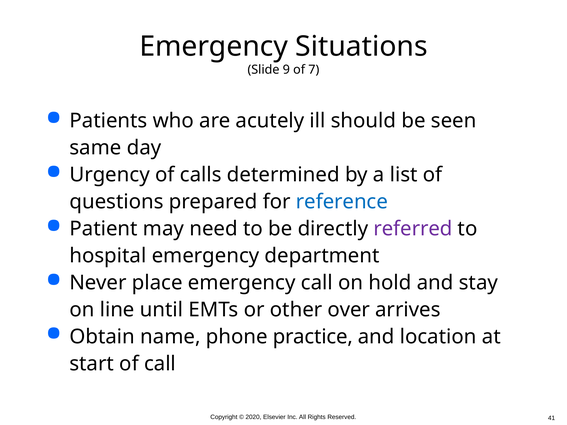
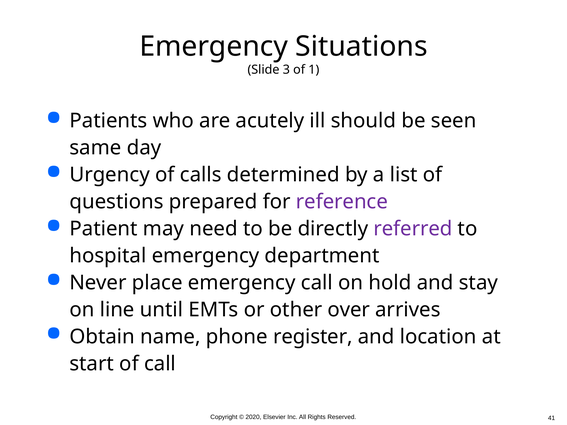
9: 9 -> 3 (286, 70)
7: 7 -> 1 (314, 70)
reference colour: blue -> purple (342, 202)
practice: practice -> register (313, 337)
